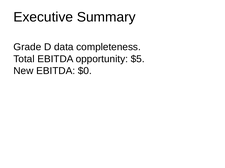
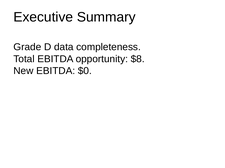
$5: $5 -> $8 (138, 59)
